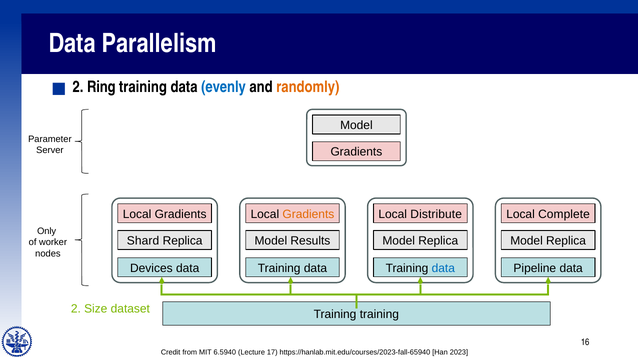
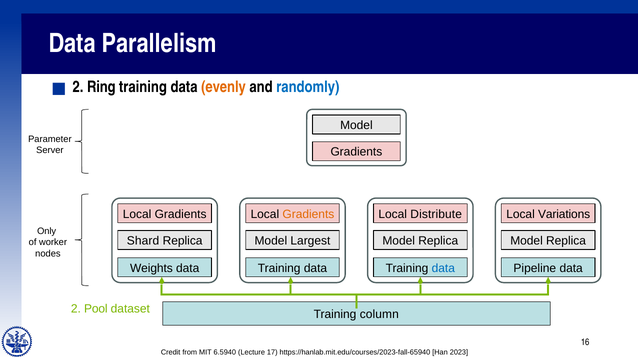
evenly colour: blue -> orange (224, 87)
randomly colour: orange -> blue (308, 87)
Complete: Complete -> Variations (564, 214)
Results: Results -> Largest (310, 241)
Devices: Devices -> Weights (151, 268)
Size: Size -> Pool (96, 309)
Training training: training -> column (379, 314)
